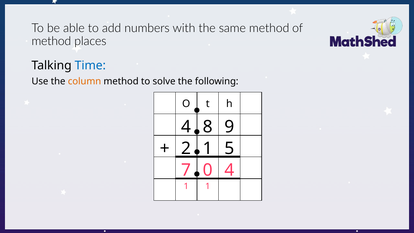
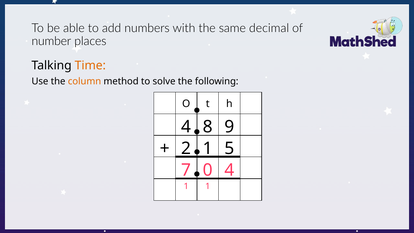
same method: method -> decimal (269, 28)
method: method -> number (51, 41)
Time colour: blue -> orange (90, 65)
